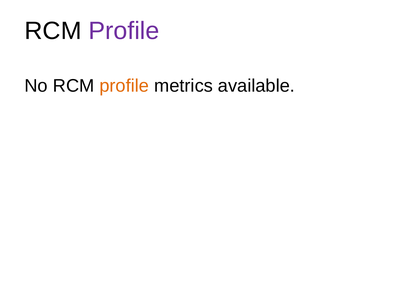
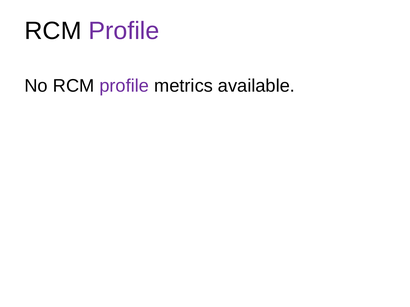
profile colour: orange -> purple (124, 86)
